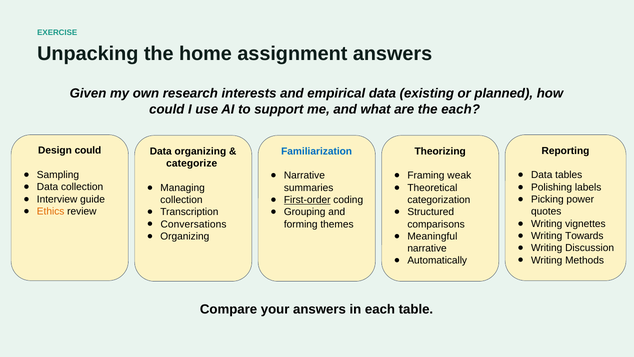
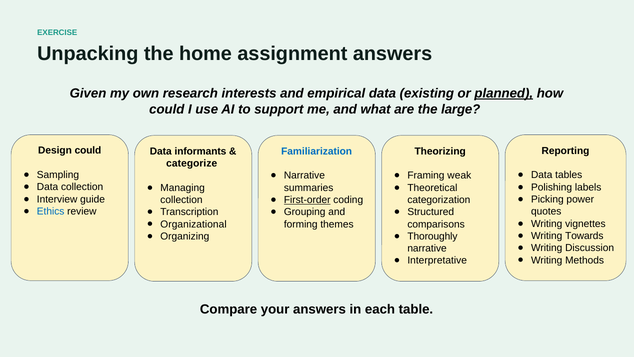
planned underline: none -> present (504, 93)
the each: each -> large (461, 109)
Data organizing: organizing -> informants (200, 151)
Ethics colour: orange -> blue (51, 211)
Conversations: Conversations -> Organizational (194, 224)
Meaningful: Meaningful -> Thoroughly (432, 236)
Automatically: Automatically -> Interpretative (437, 260)
